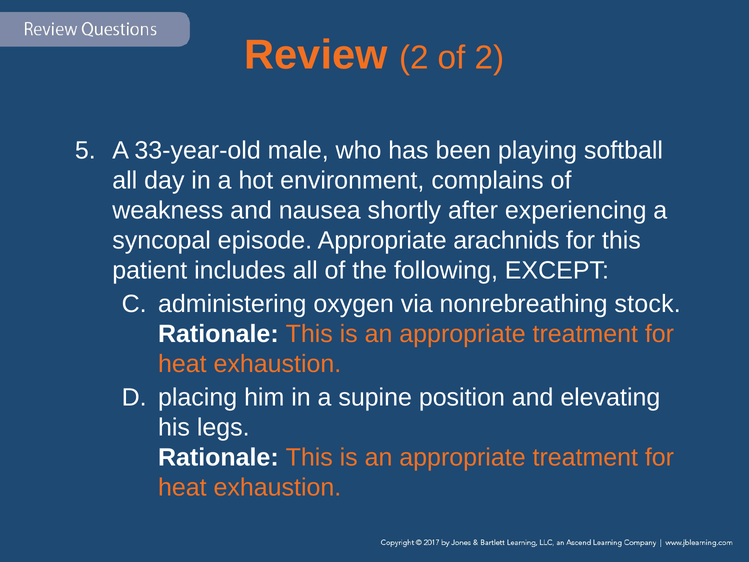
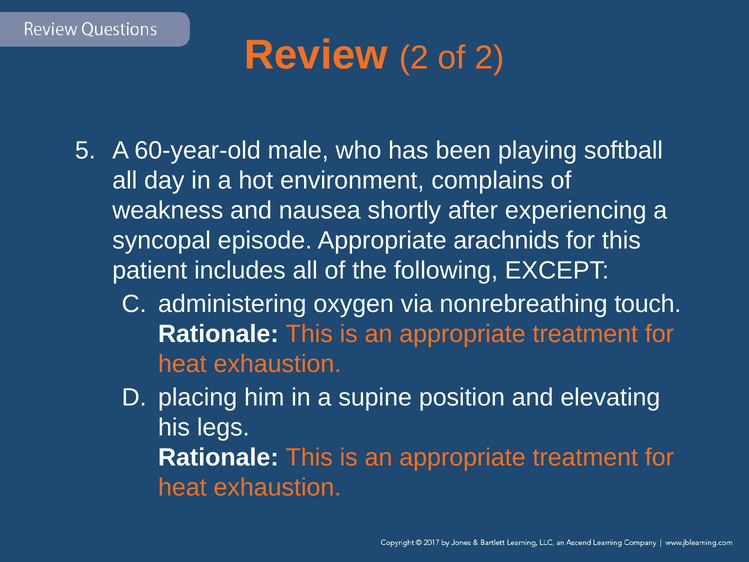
33-year-old: 33-year-old -> 60-year-old (198, 150)
stock: stock -> touch (648, 304)
